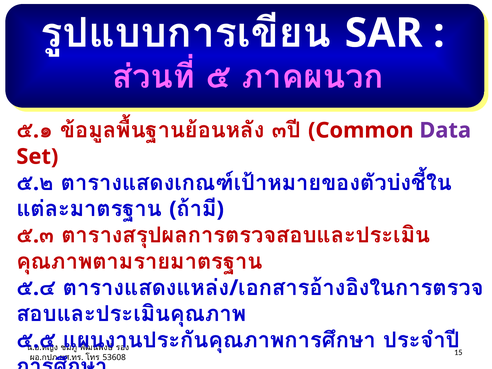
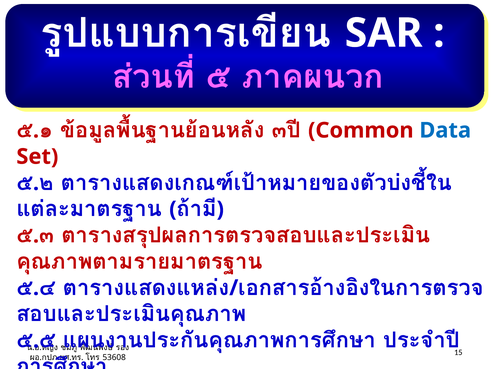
Data colour: purple -> blue (445, 130)
